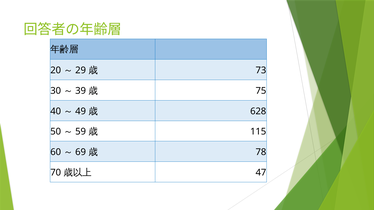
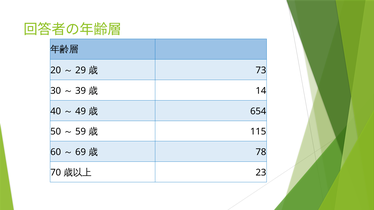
75: 75 -> 14 (261, 91)
628: 628 -> 654 (258, 111)
47: 47 -> 23 (261, 173)
